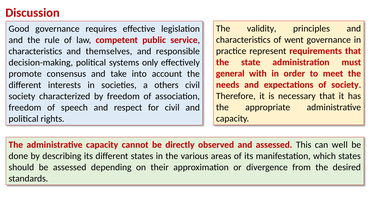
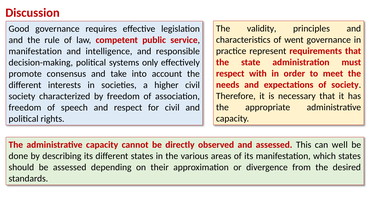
characteristics: characteristics -> manifestation (35, 51)
themselves: themselves -> intelligence (109, 51)
general: general -> respect (230, 74)
others: others -> higher (166, 85)
